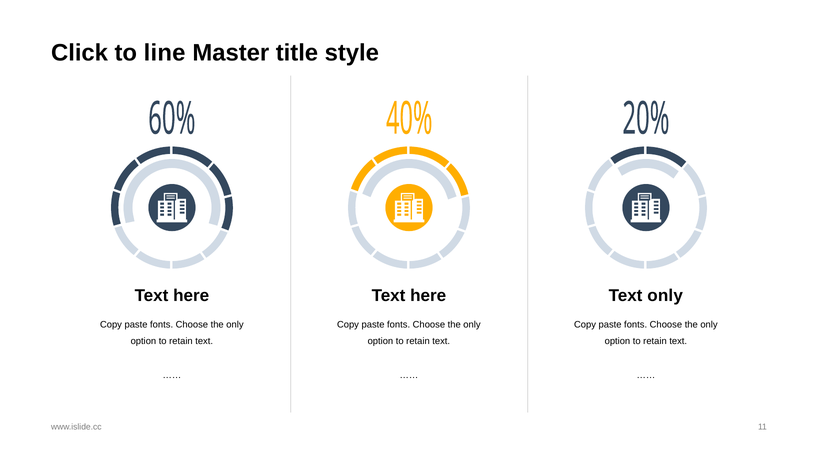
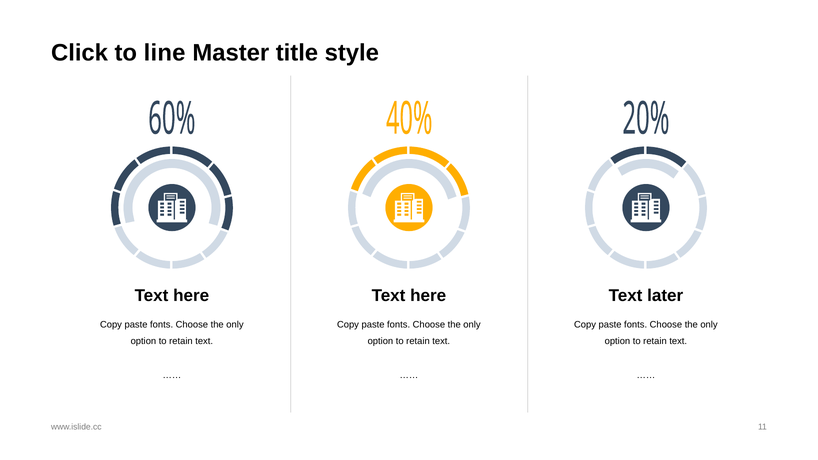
Text only: only -> later (665, 296)
